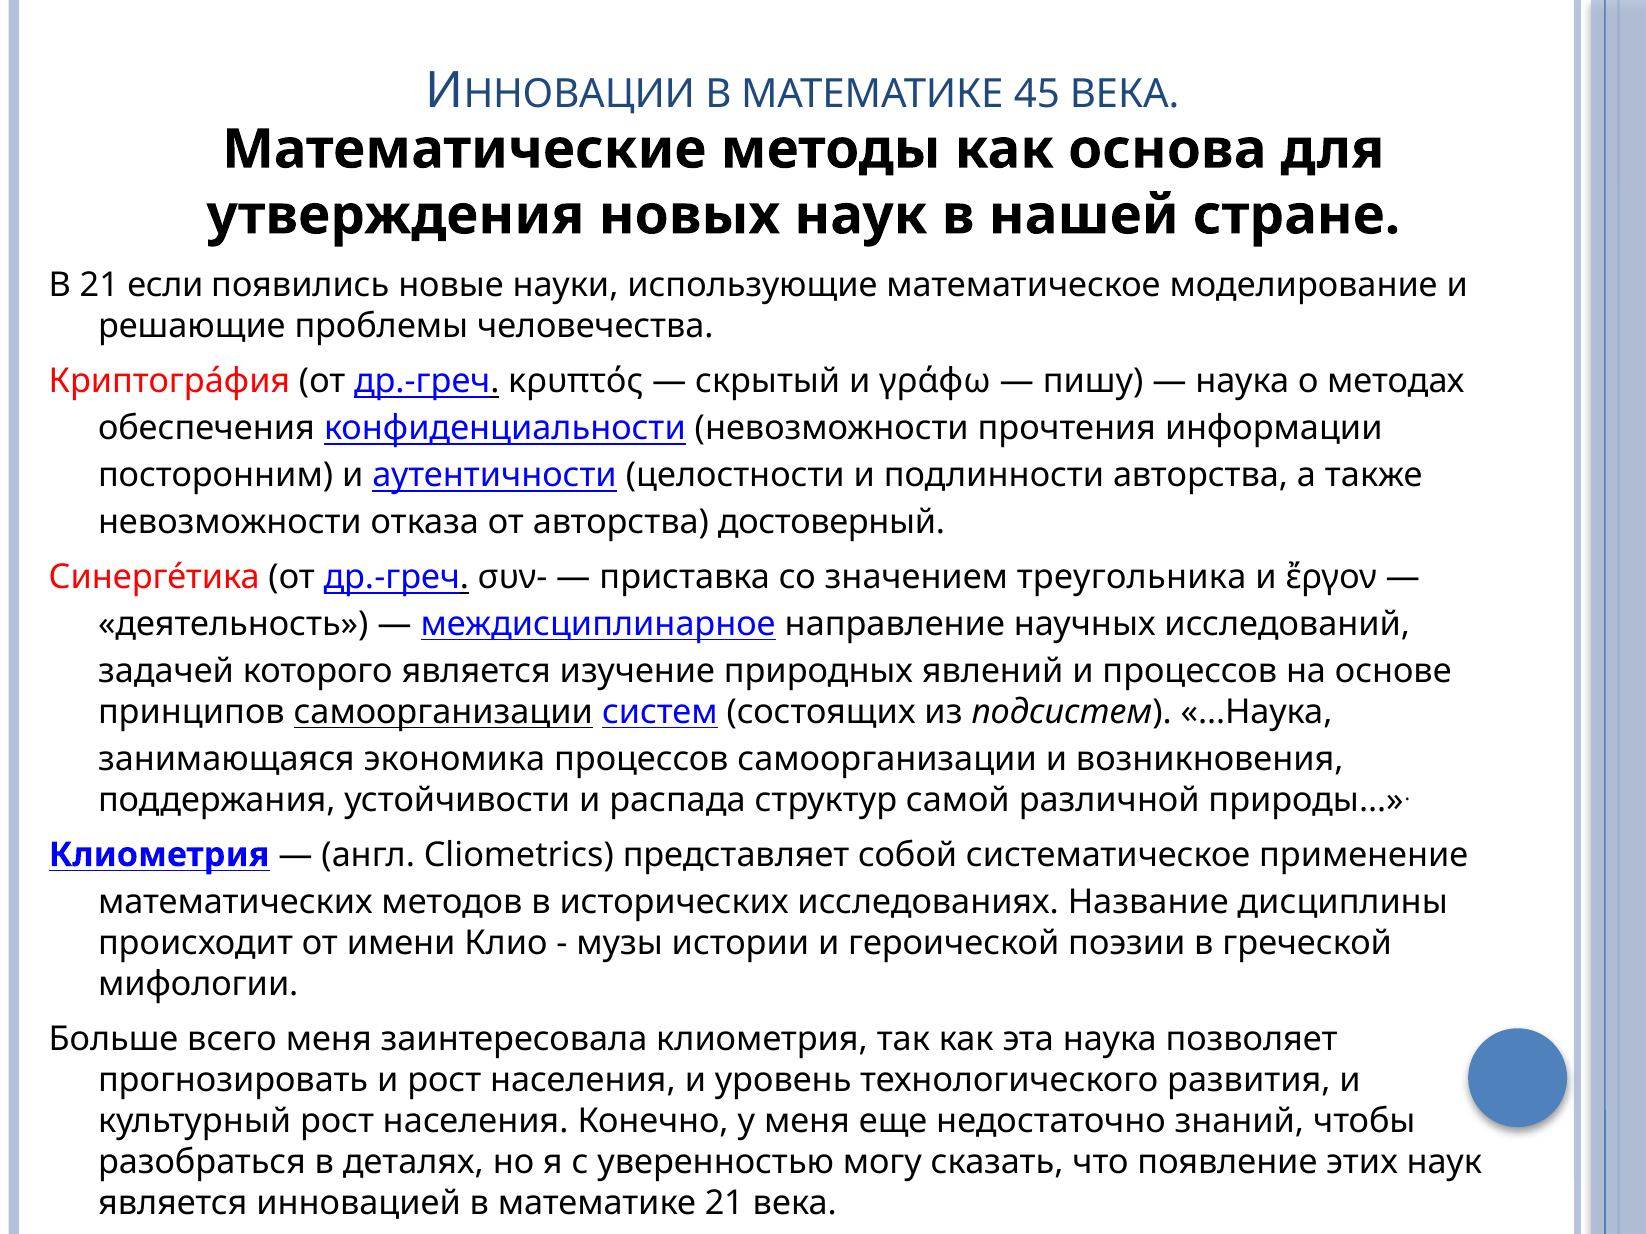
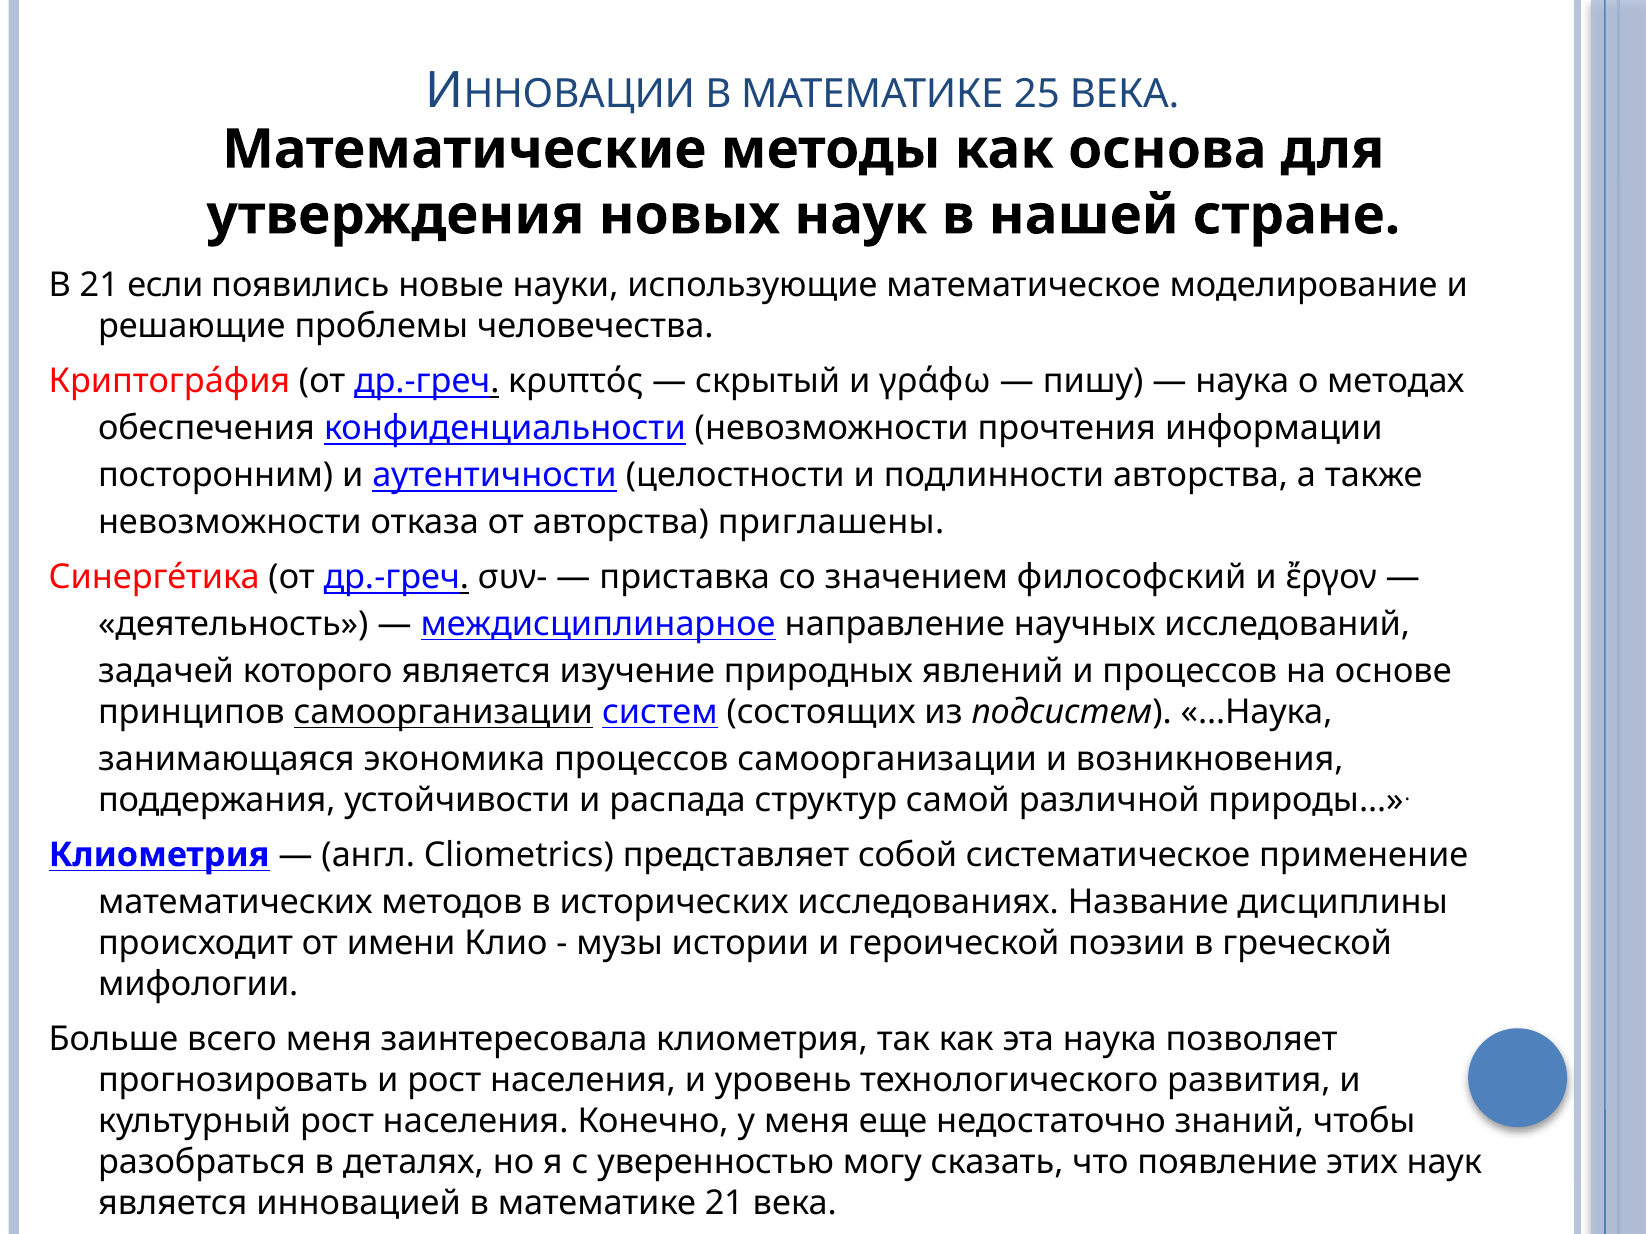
45: 45 -> 25 (1037, 95)
достоверный: достоверный -> приглашены (831, 522)
треугольника: треугольника -> философский (1132, 577)
